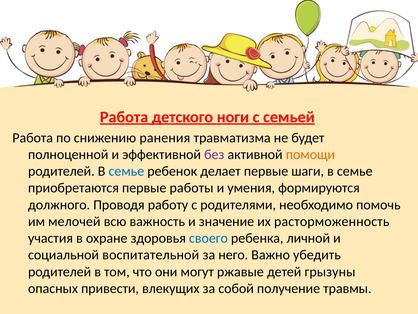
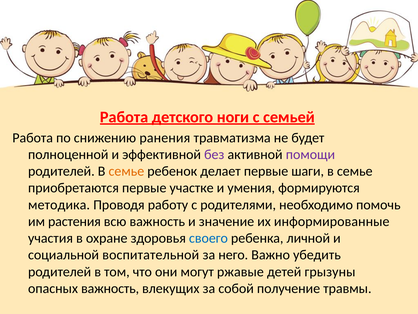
помощи colour: orange -> purple (310, 154)
семье colour: blue -> orange (126, 171)
работы: работы -> участке (192, 188)
должного: должного -> методика (59, 204)
мелочей: мелочей -> растения (74, 221)
расторможенность: расторможенность -> информированные (332, 221)
опасных привести: привести -> важность (110, 288)
